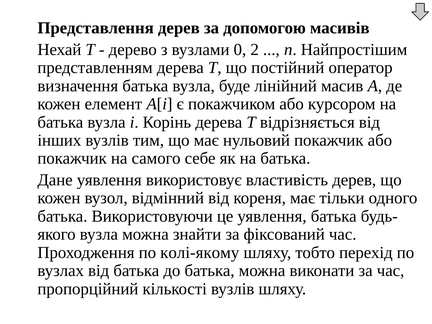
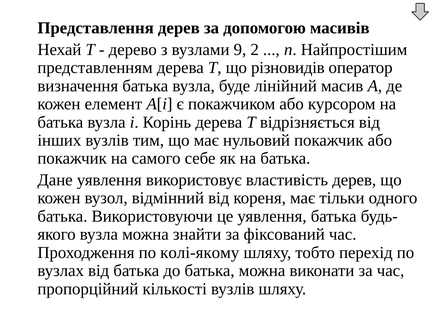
0: 0 -> 9 (240, 50)
постійний: постійний -> різновидів (288, 68)
